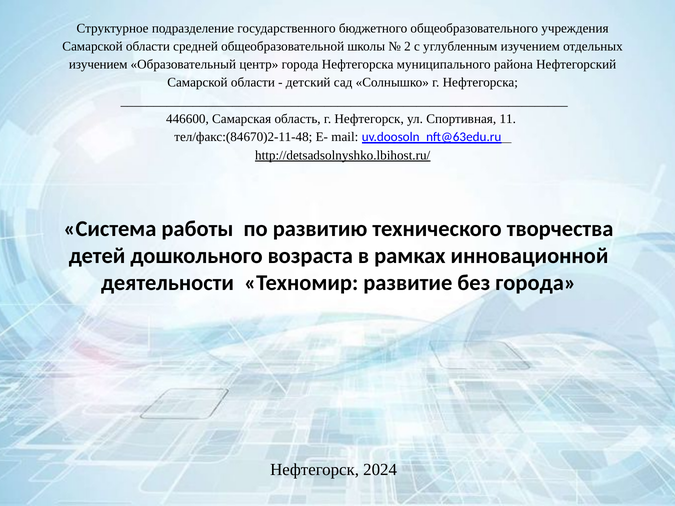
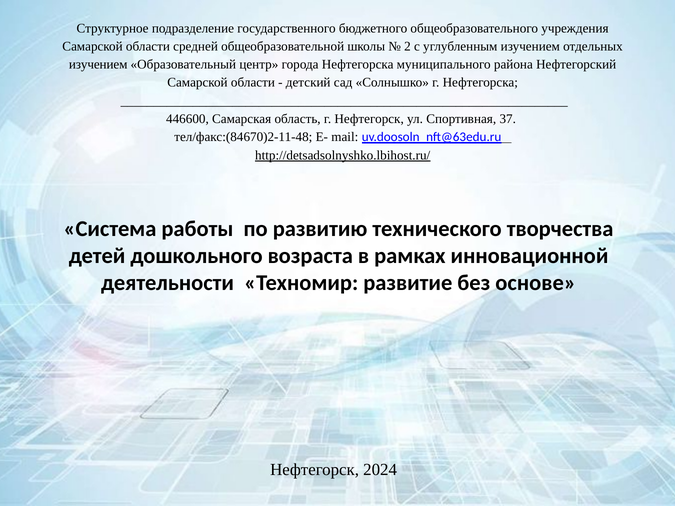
11: 11 -> 37 (508, 119)
без города: города -> основе (536, 283)
